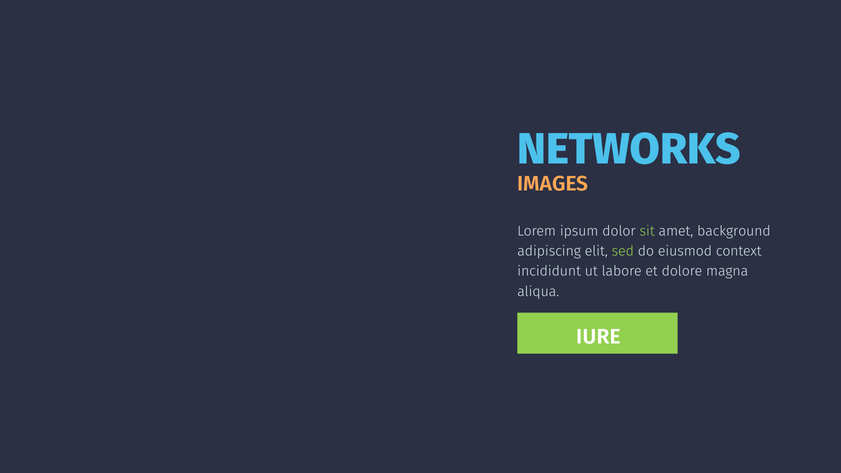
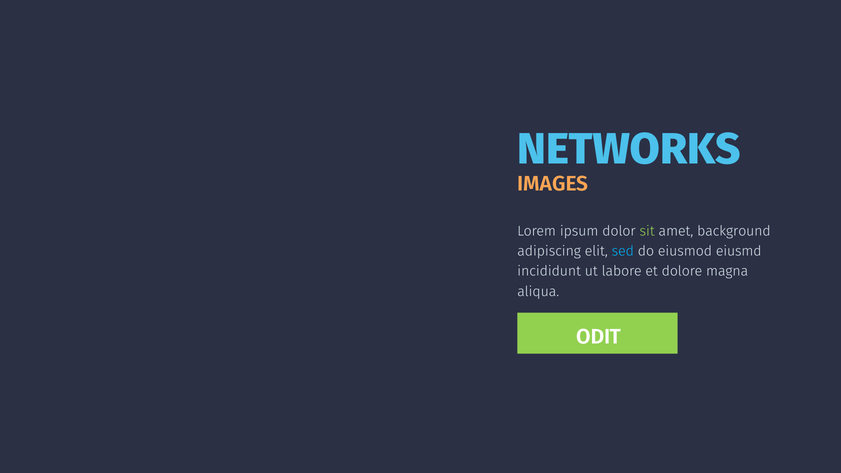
sed colour: light green -> light blue (623, 251)
context: context -> eiusmd (739, 251)
IURE: IURE -> ODIT (599, 337)
